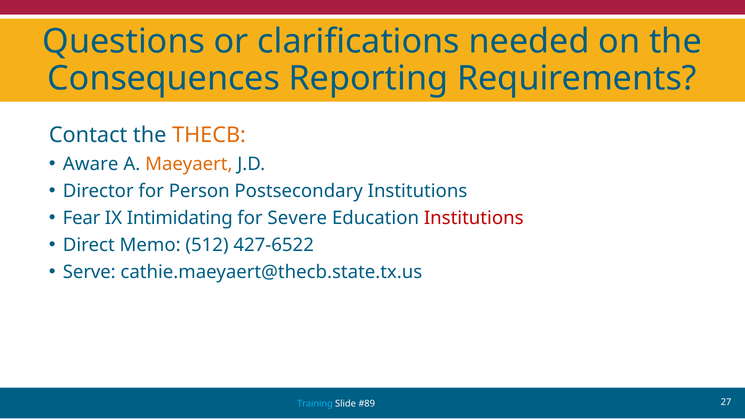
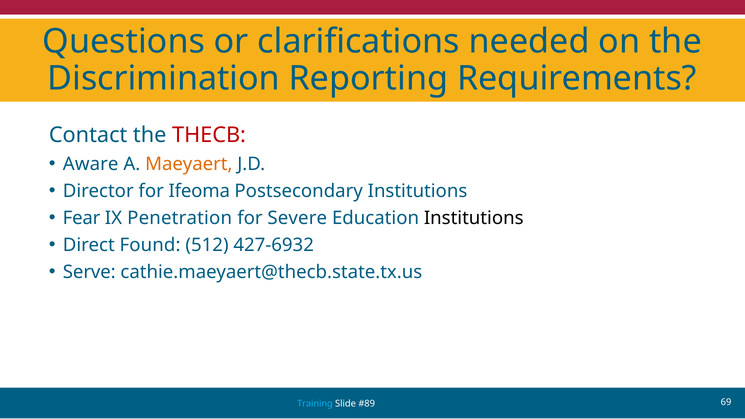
Consequences: Consequences -> Discrimination (164, 78)
THECB colour: orange -> red (209, 135)
Person: Person -> Ifeoma (199, 191)
Intimidating: Intimidating -> Penetration (180, 218)
Institutions colour: red -> black (474, 218)
Memo: Memo -> Found (150, 245)
427-6522: 427-6522 -> 427-6932 (274, 245)
27: 27 -> 69 (726, 402)
